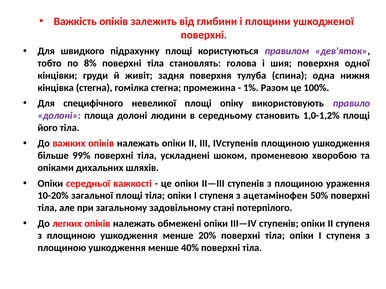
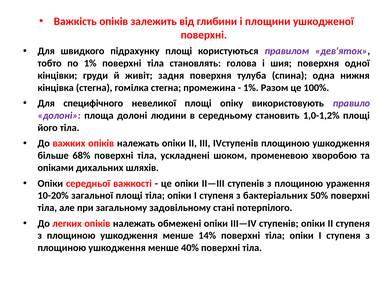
по 8%: 8% -> 1% (90, 63)
99%: 99% -> 68% (81, 156)
ацетамінофен: ацетамінофен -> бактеріальних (275, 196)
20%: 20% -> 14% (207, 236)
